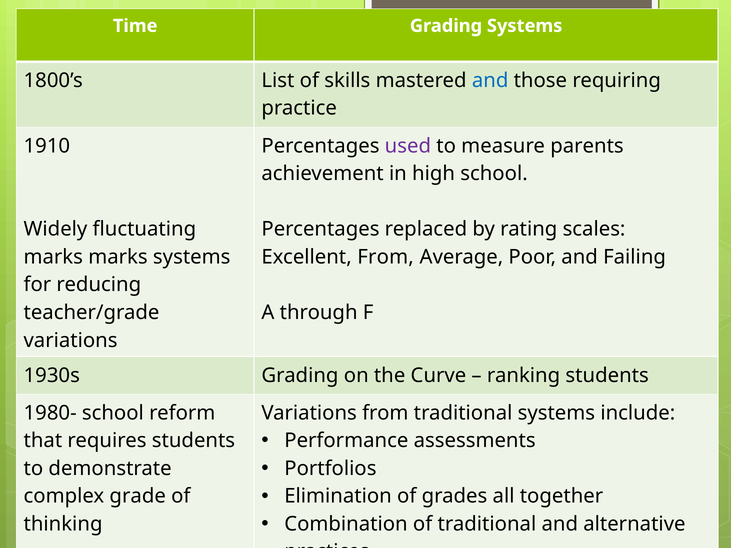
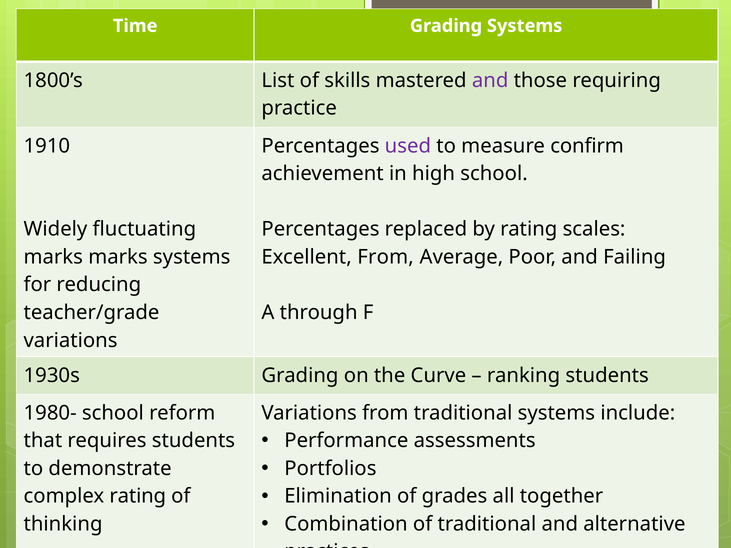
and colour: blue -> purple (490, 81)
parents: parents -> confirm (587, 146)
complex grade: grade -> rating (138, 496)
